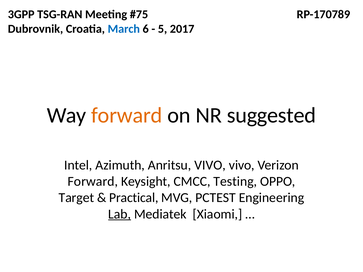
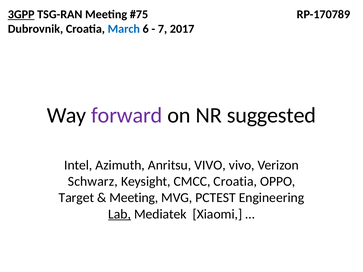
3GPP underline: none -> present (21, 15)
5: 5 -> 7 (163, 29)
forward colour: orange -> purple (127, 115)
Forward: Forward -> Schwarz (93, 182)
CMCC Testing: Testing -> Croatia (235, 182)
Practical: Practical -> Meeting (134, 198)
